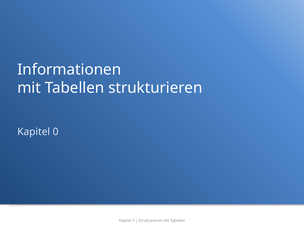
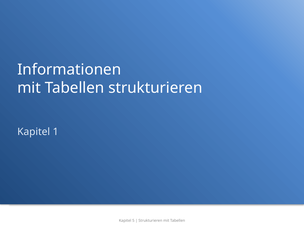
0: 0 -> 1 (56, 132)
